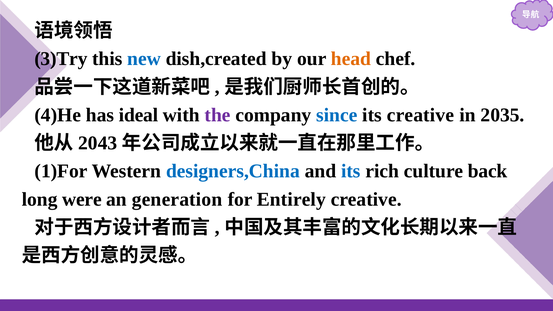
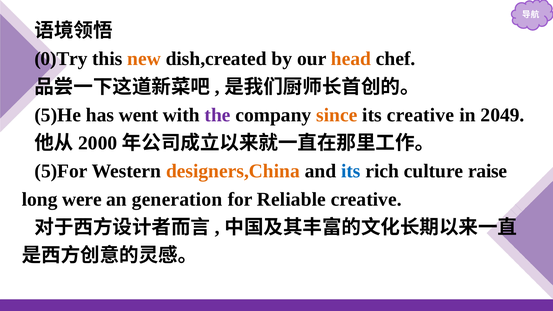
3)Try: 3)Try -> 0)Try (61, 59)
new colour: blue -> orange (144, 59)
4)He: 4)He -> 5)He (58, 115)
ideal: ideal -> went (139, 115)
since colour: blue -> orange (337, 115)
2035: 2035 -> 2049 (503, 115)
2043: 2043 -> 2000 (98, 143)
1)For: 1)For -> 5)For (61, 171)
designers,China colour: blue -> orange (233, 171)
back: back -> raise (488, 171)
Entirely: Entirely -> Reliable (291, 199)
